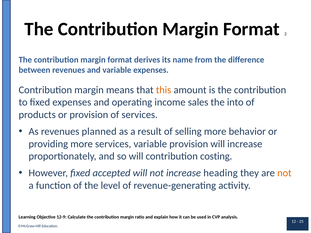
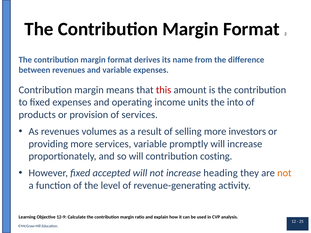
this colour: orange -> red (164, 90)
sales: sales -> units (198, 102)
planned: planned -> volumes (99, 132)
behavior: behavior -> investors (247, 132)
variable provision: provision -> promptly (189, 144)
